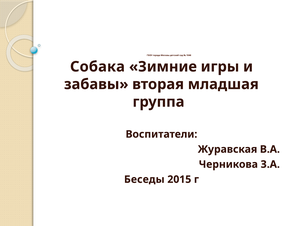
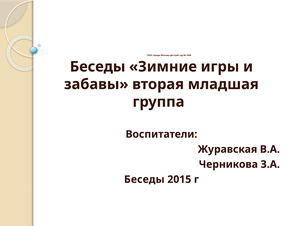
Собака: Собака -> Беседы (98, 67)
